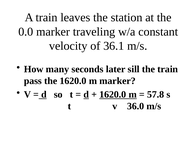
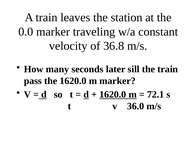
36.1: 36.1 -> 36.8 (114, 46)
57.8: 57.8 -> 72.1 (156, 95)
